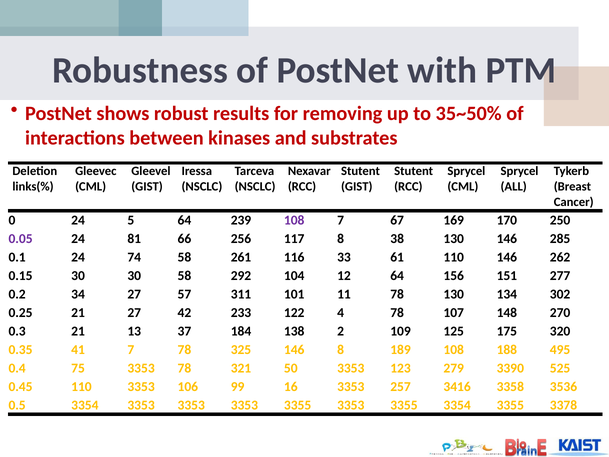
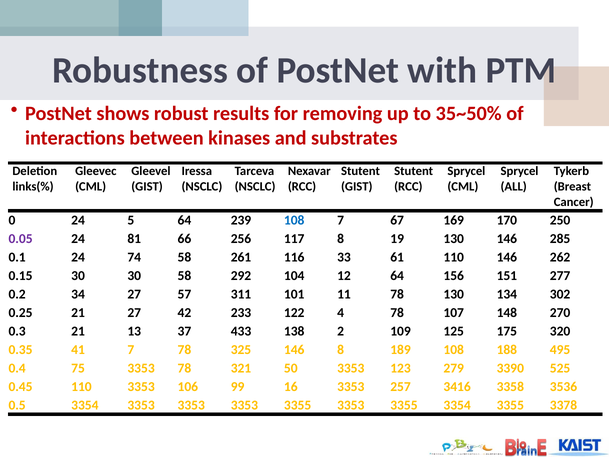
108 colour: purple -> blue (294, 220)
38: 38 -> 19 (397, 239)
184: 184 -> 433 (241, 331)
